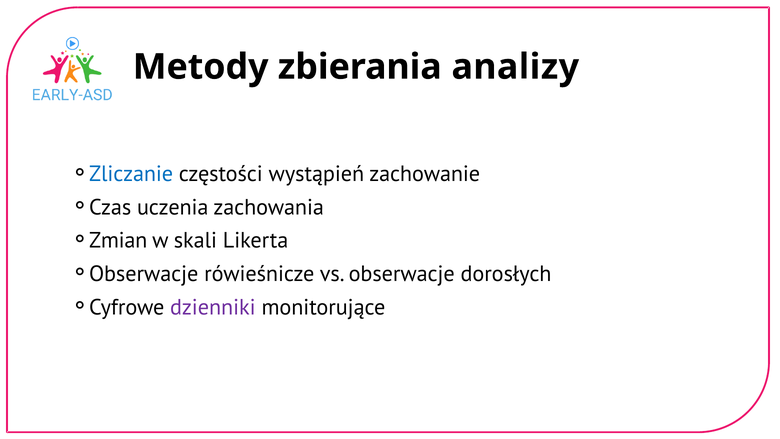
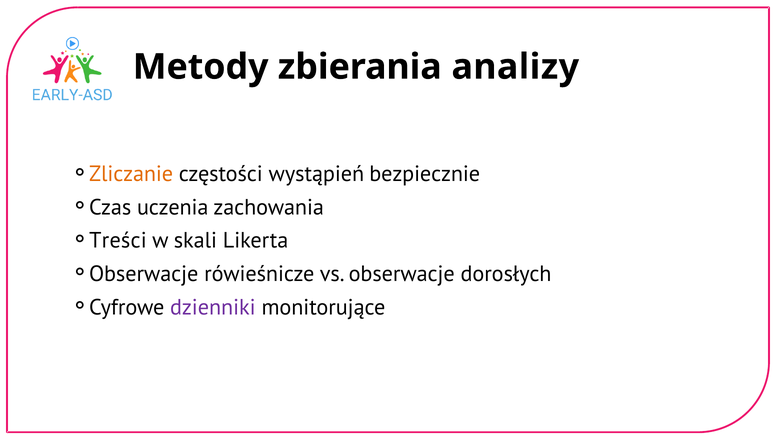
Zliczanie colour: blue -> orange (131, 174)
zachowanie: zachowanie -> bezpiecznie (425, 174)
Zmian: Zmian -> Treści (118, 240)
